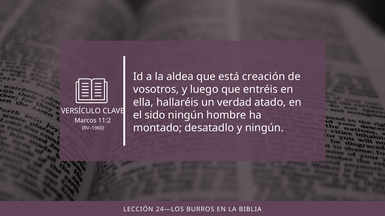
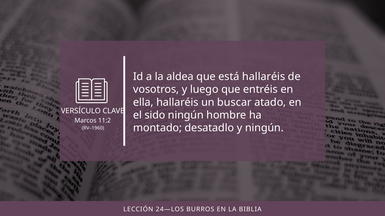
está creación: creación -> hallaréis (264, 77)
verdad: verdad -> buscar (234, 103)
